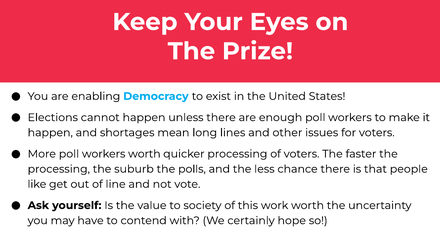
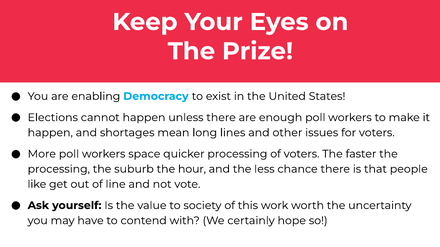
workers worth: worth -> space (144, 154)
polls: polls -> hour (192, 169)
